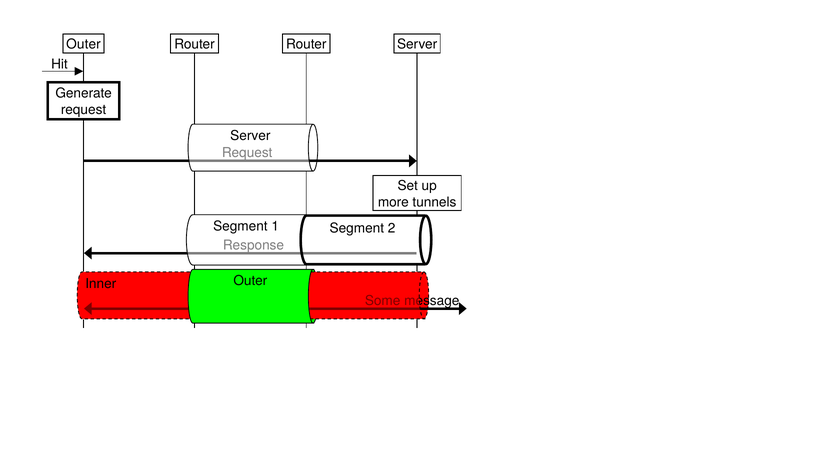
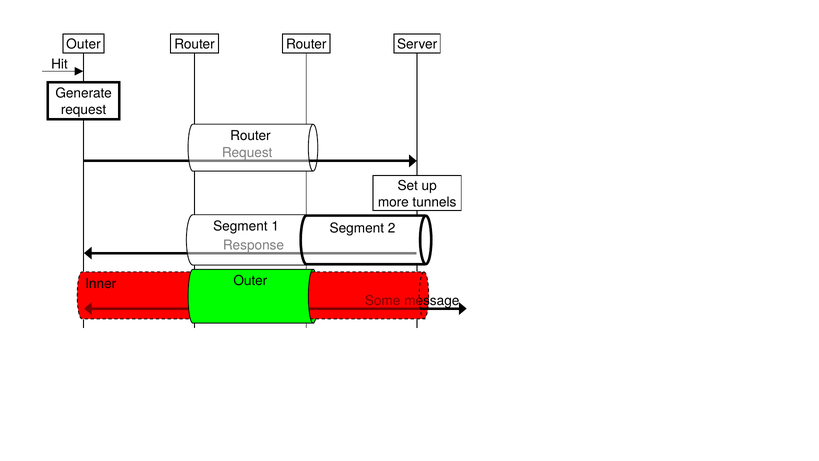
Server: Server -> Router (250, 136)
